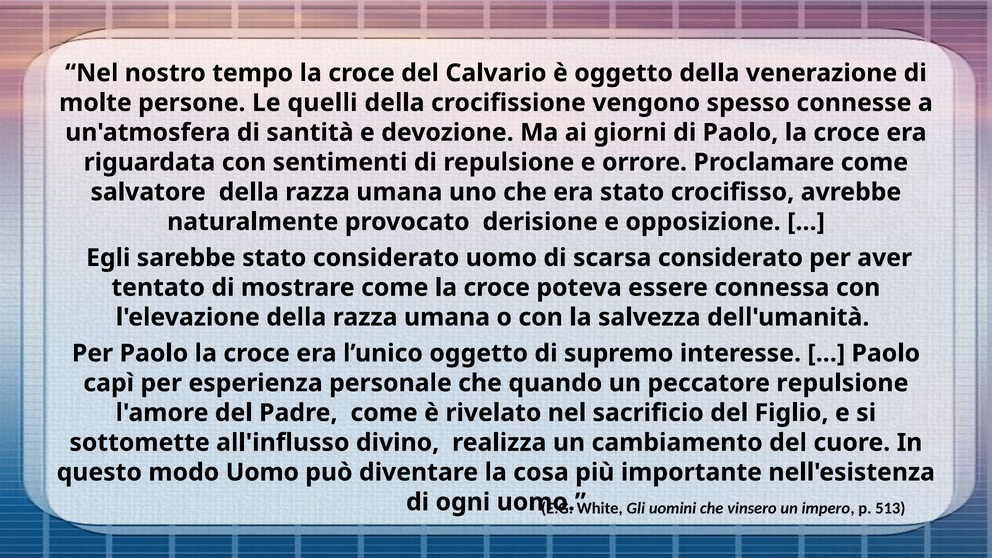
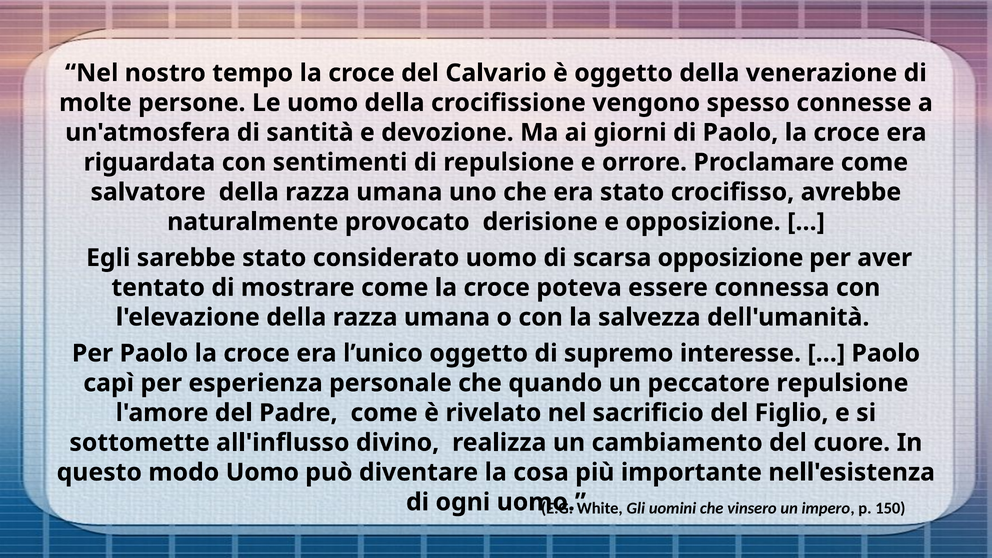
Le quelli: quelli -> uomo (323, 103)
scarsa considerato: considerato -> opposizione (730, 258)
513: 513 -> 150 (890, 508)
